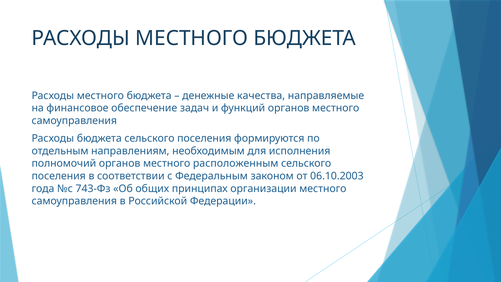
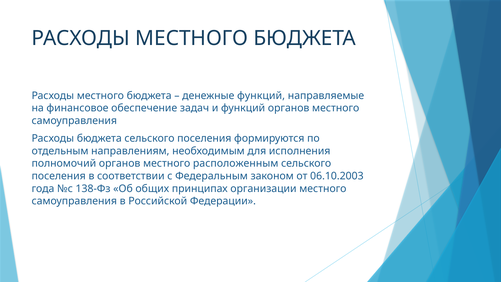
денежные качества: качества -> функций (261, 96)
743-Фз: 743-Фз -> 138-Фз (93, 188)
